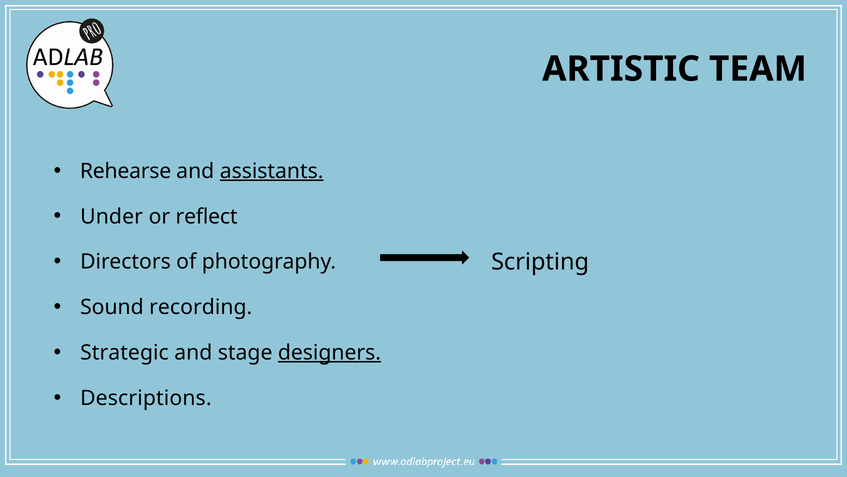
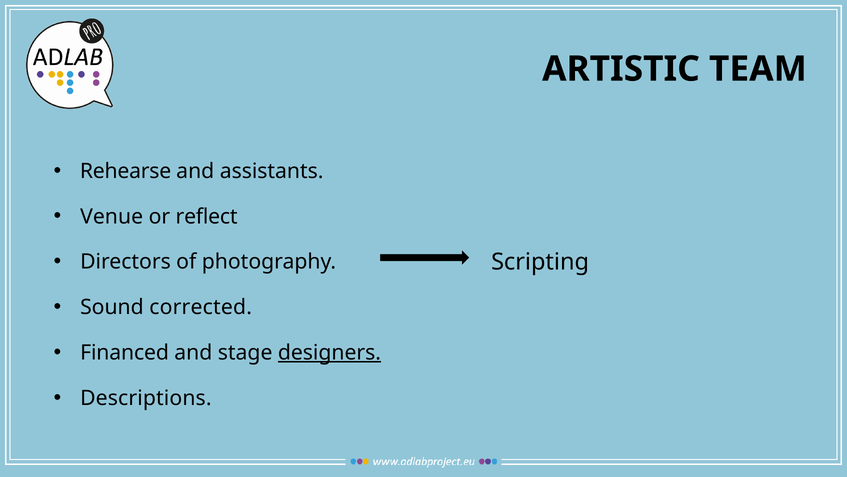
assistants underline: present -> none (272, 171)
Under: Under -> Venue (112, 216)
recording: recording -> corrected (201, 307)
Strategic: Strategic -> Financed (125, 352)
